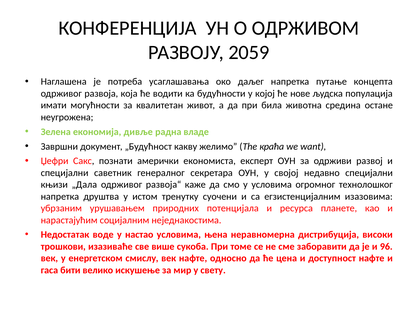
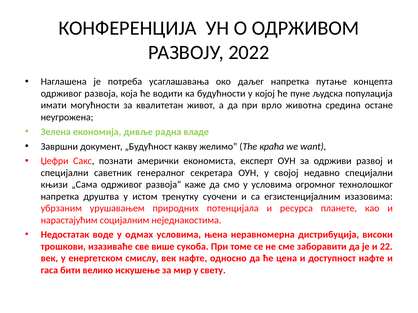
2059: 2059 -> 2022 (249, 53)
нове: нове -> пуне (300, 94)
била: била -> врло (272, 106)
„Дала: „Дала -> „Сама (84, 185)
настао: настао -> одмах (139, 235)
96: 96 -> 22 (386, 247)
